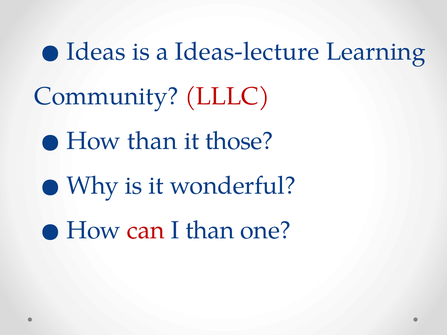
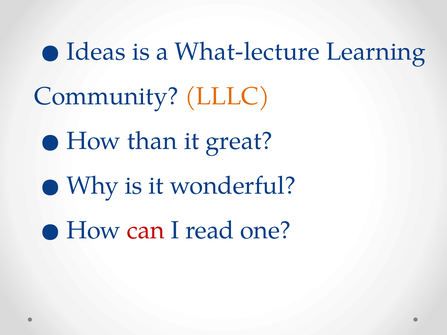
Ideas-lecture: Ideas-lecture -> What-lecture (247, 52)
LLLC colour: red -> orange (227, 96)
those: those -> great (239, 141)
I than: than -> read (210, 230)
